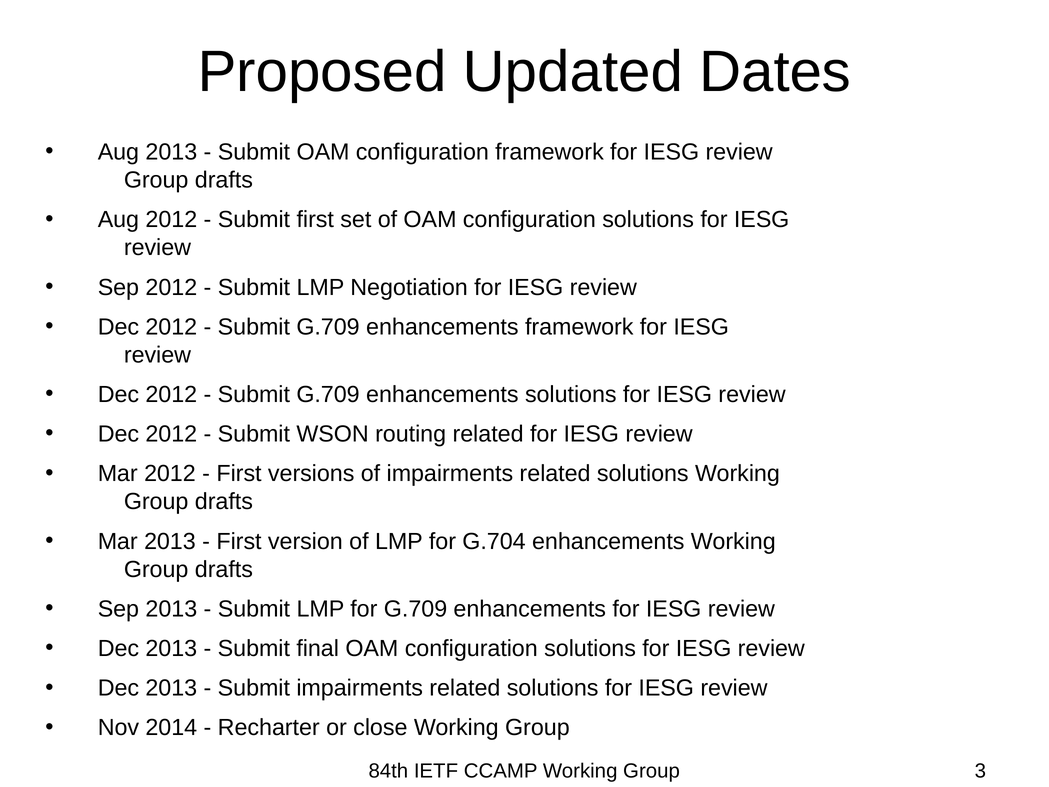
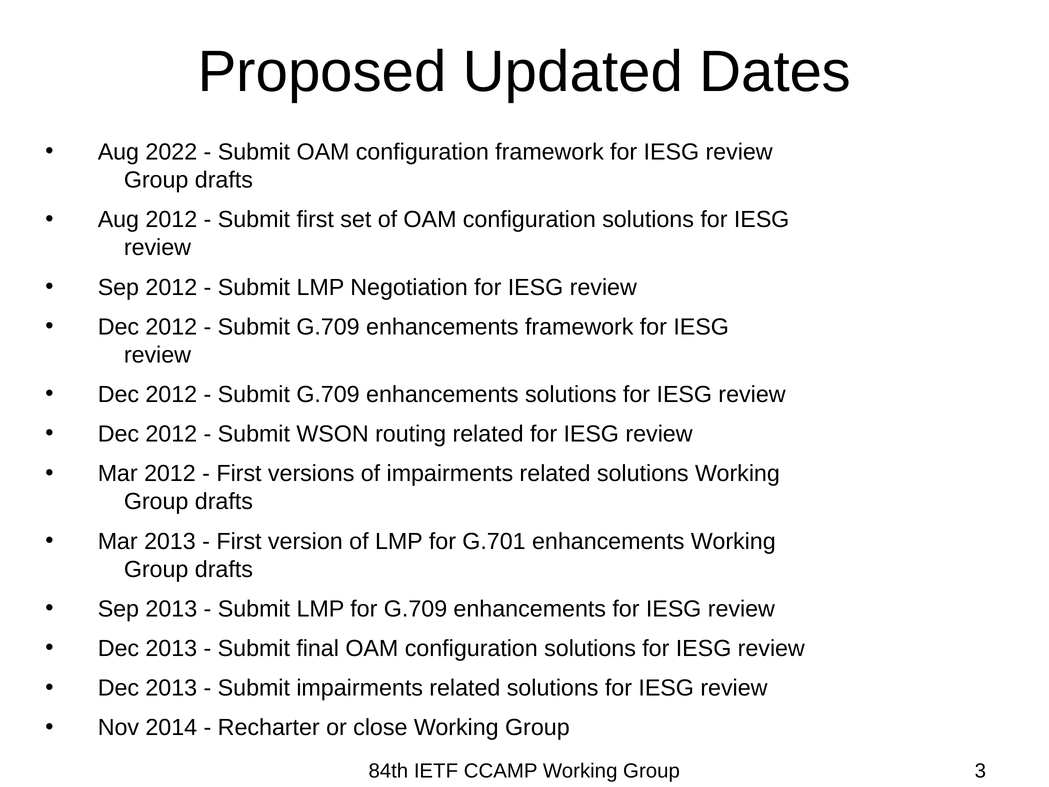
Aug 2013: 2013 -> 2022 (171, 152)
G.704: G.704 -> G.701 (494, 541)
